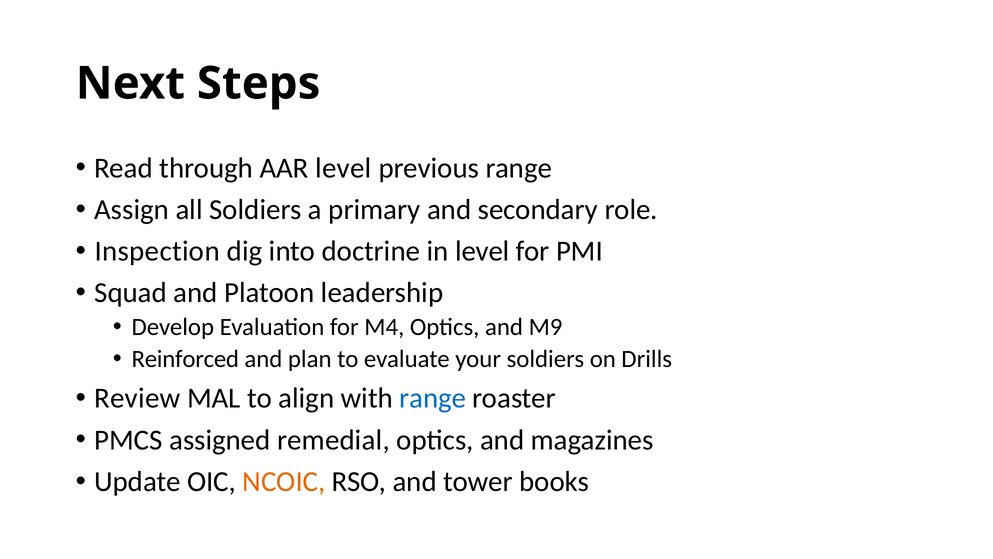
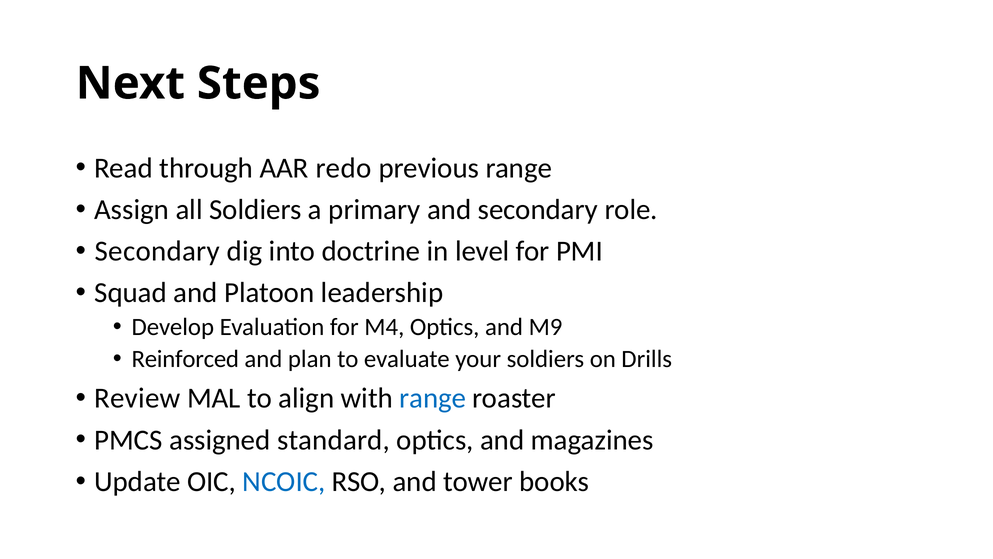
AAR level: level -> redo (343, 168)
Inspection: Inspection -> Secondary (157, 251)
remedial: remedial -> standard (333, 440)
NCOIC colour: orange -> blue (284, 481)
